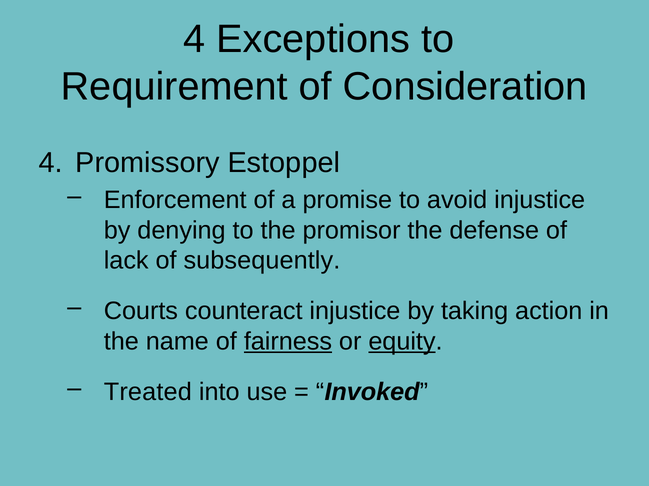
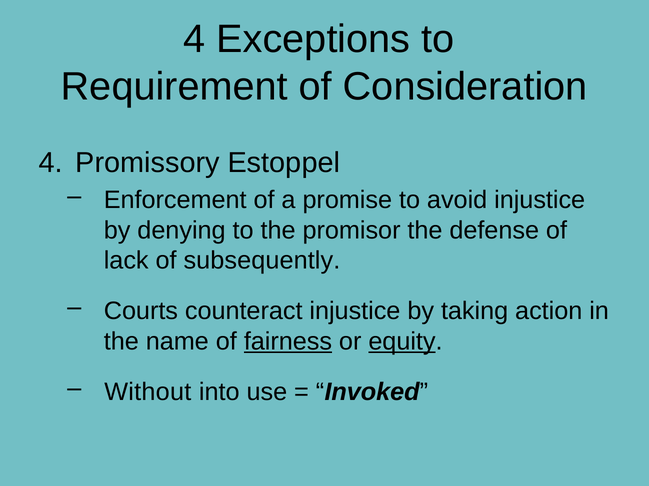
Treated: Treated -> Without (148, 392)
